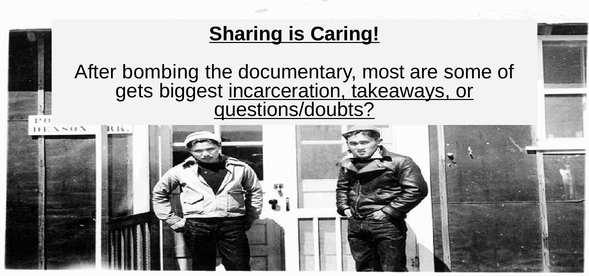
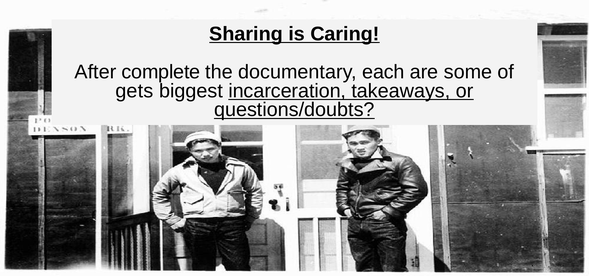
bombing: bombing -> complete (161, 72)
most: most -> each (383, 72)
